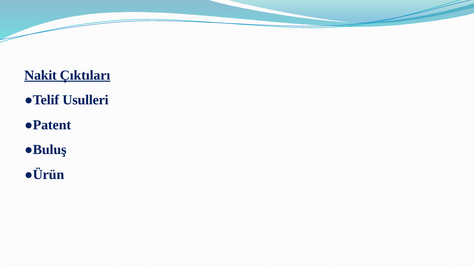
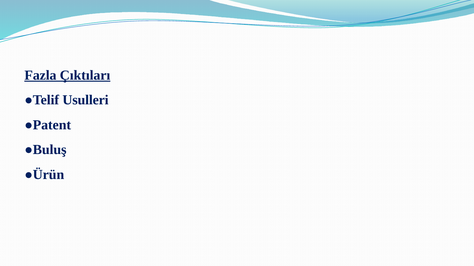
Nakit: Nakit -> Fazla (40, 75)
